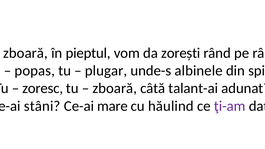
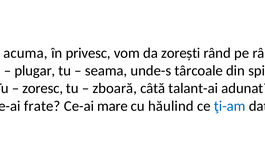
zboară: zboară -> acuma (25, 53)
pieptul: pieptul -> privesc (88, 53)
popas: popas -> plugar (35, 71)
plugar: plugar -> seama (106, 71)
albinele: albinele -> târcoale (199, 71)
stâni: stâni -> frate (42, 106)
ţi-am colour: purple -> blue (230, 106)
